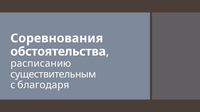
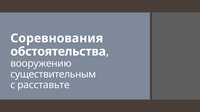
расписанию: расписанию -> вооружению (41, 64)
благодаря: благодаря -> расставьте (43, 85)
